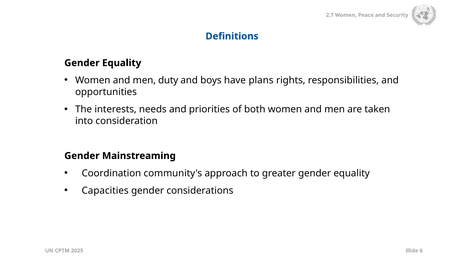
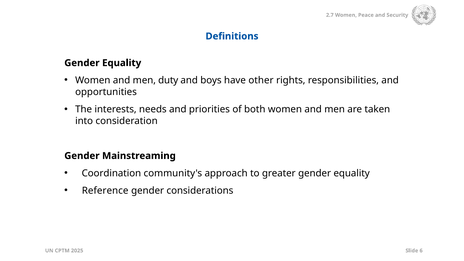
plans: plans -> other (261, 80)
Capacities: Capacities -> Reference (105, 191)
